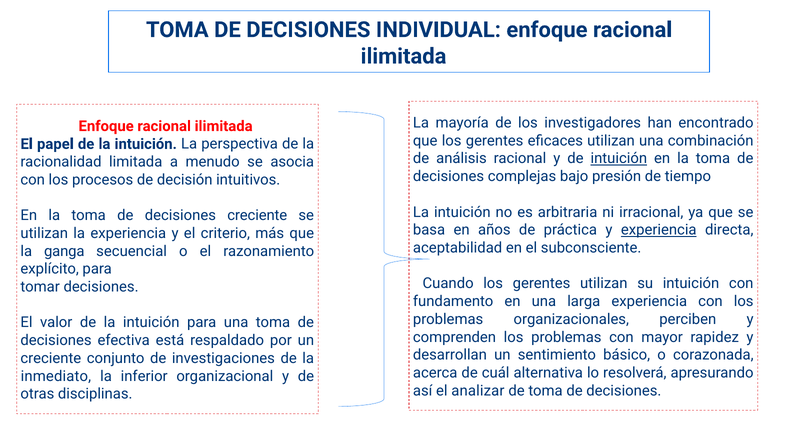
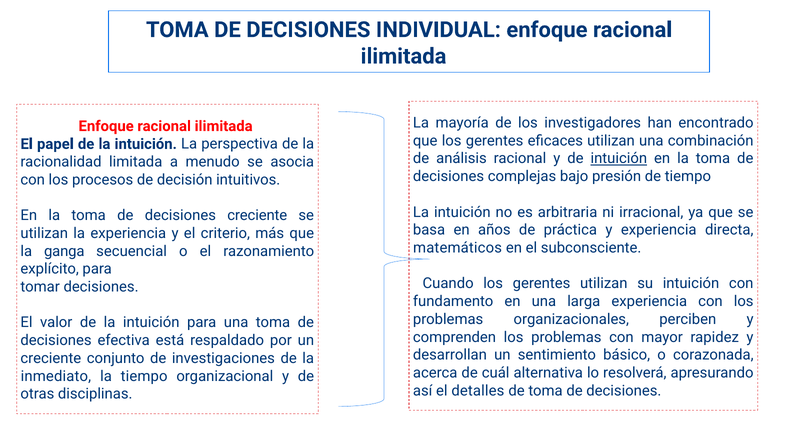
experiencia underline: present -> none (659, 230)
aceptabilidad: aceptabilidad -> matemáticos (458, 248)
la inferior: inferior -> tiempo (144, 376)
analizar: analizar -> detalles (478, 391)
